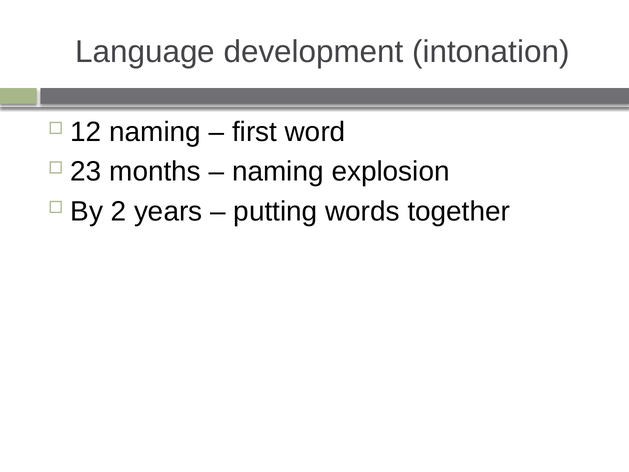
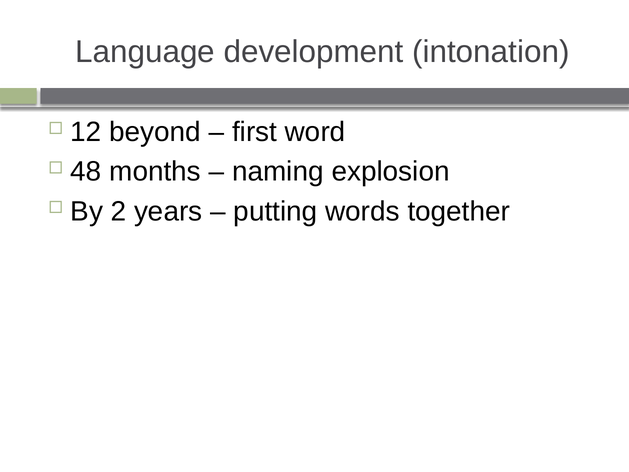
12 naming: naming -> beyond (155, 132)
23: 23 -> 48 (86, 172)
